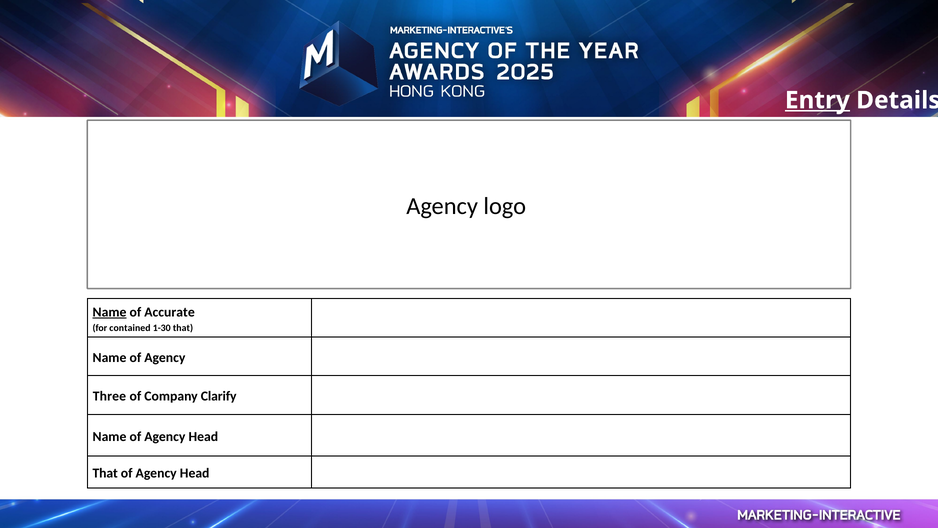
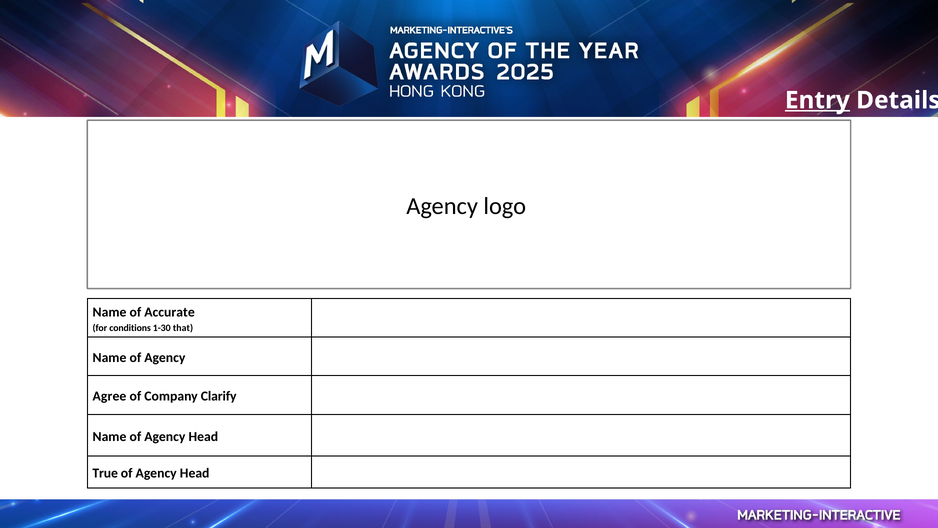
Name underline: present -> none (110, 312)
contained: contained -> conditions (130, 328)
Three: Three -> Agree (109, 396)
That: That -> True (105, 473)
